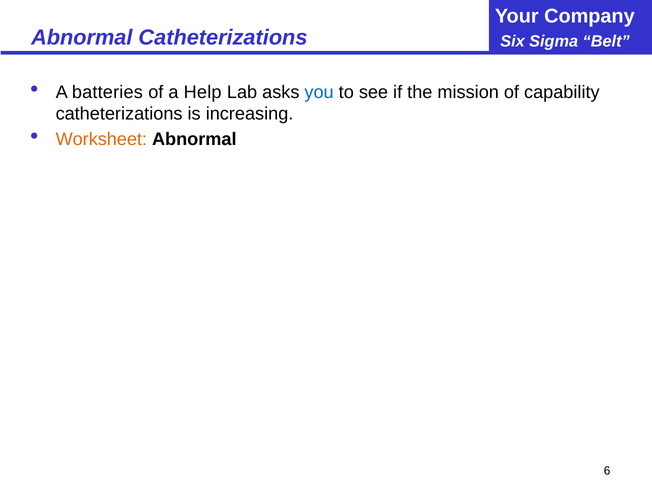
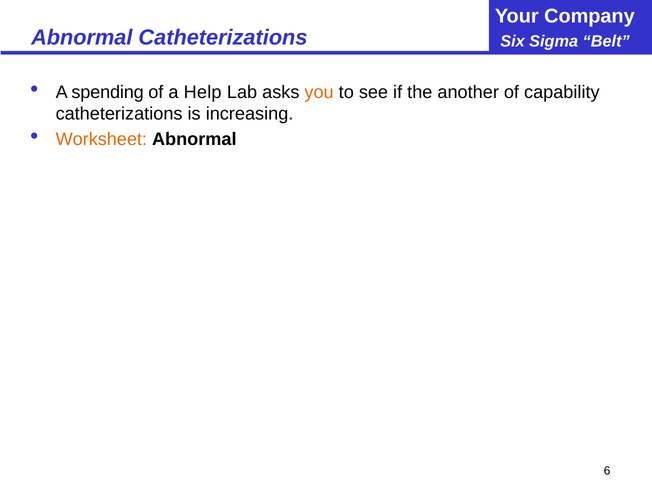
batteries: batteries -> spending (108, 92)
you colour: blue -> orange (319, 92)
mission: mission -> another (468, 92)
